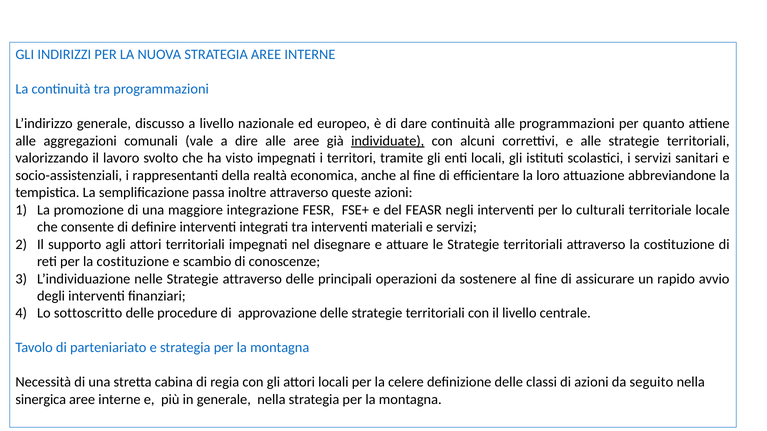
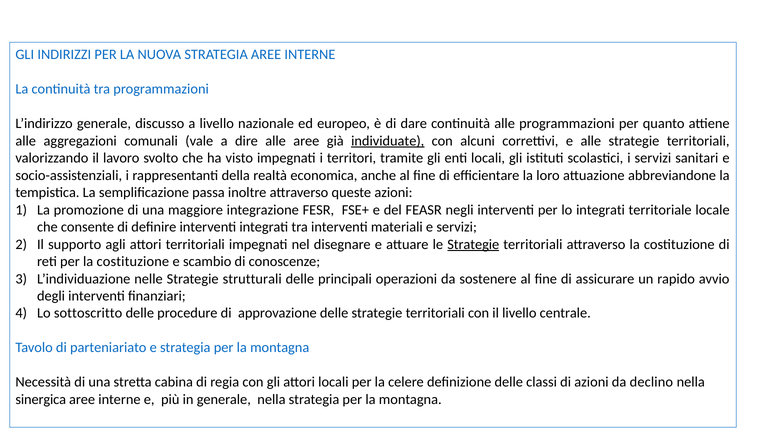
lo culturali: culturali -> integrati (601, 210)
Strategie underline: none -> present (473, 245)
Strategie attraverso: attraverso -> strutturali (252, 279)
seguito: seguito -> declino (651, 383)
